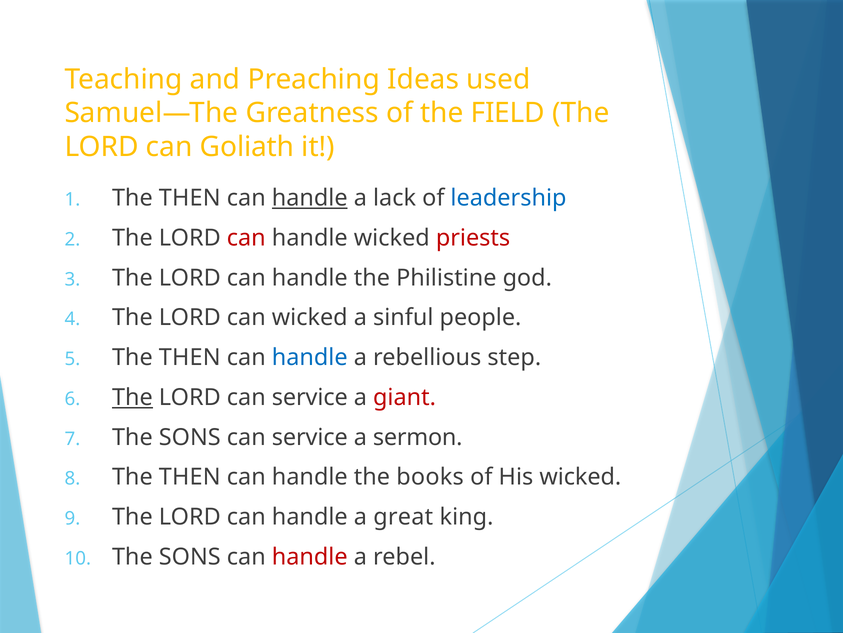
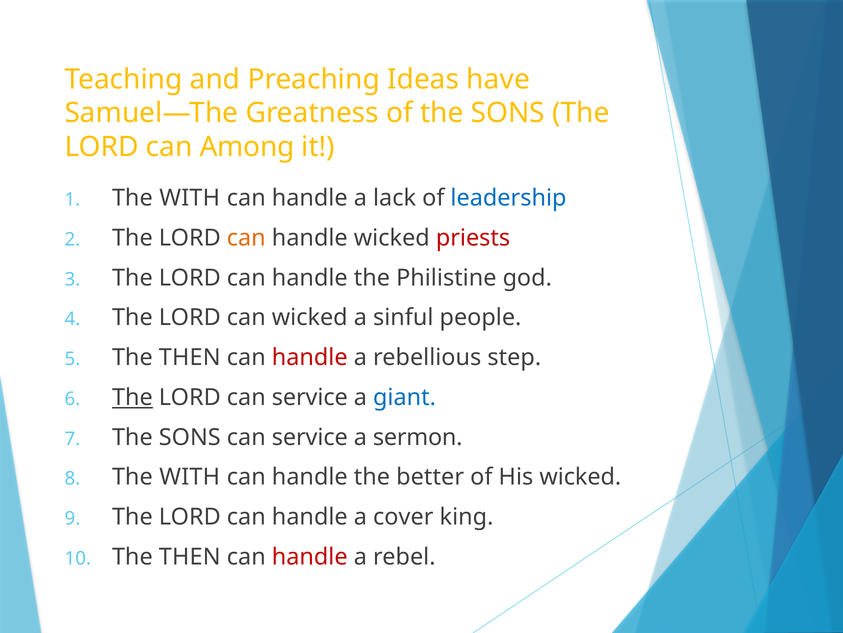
used: used -> have (498, 79)
of the FIELD: FIELD -> SONS (508, 113)
Goliath: Goliath -> Among (247, 147)
THEN: THEN -> WITH (190, 198)
handle underline: present -> none (310, 198)
can colour: red -> orange (246, 238)
handle colour: blue -> red (310, 357)
giant colour: red -> blue (405, 397)
THEN: THEN -> WITH (190, 477)
books: books -> better (430, 477)
great: great -> cover (403, 516)
SONS: SONS -> THEN (190, 556)
